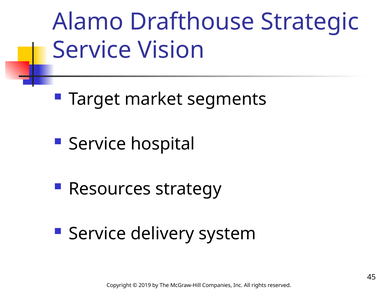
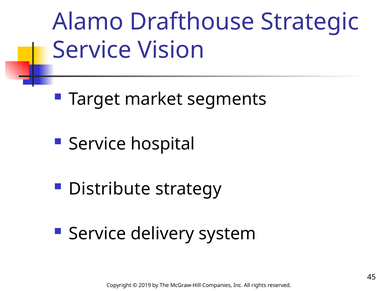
Resources: Resources -> Distribute (110, 189)
